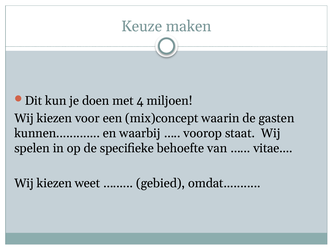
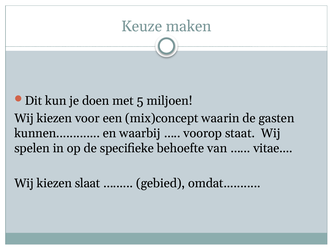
4: 4 -> 5 (140, 101)
weet: weet -> slaat (87, 183)
